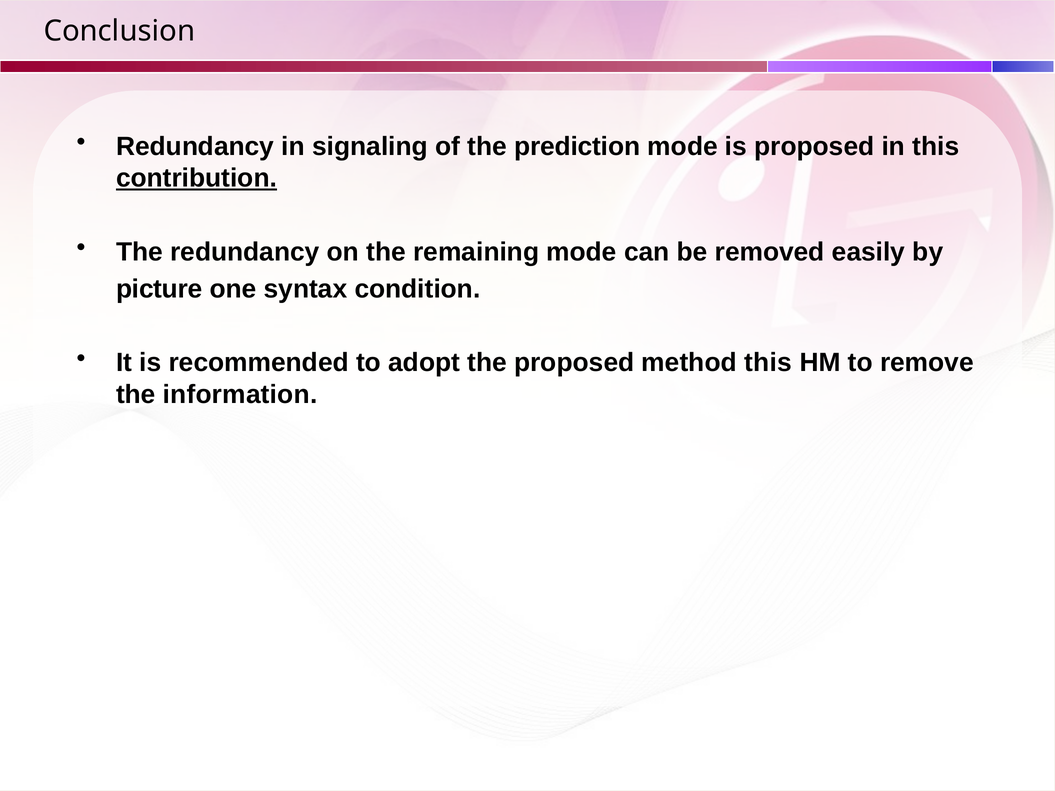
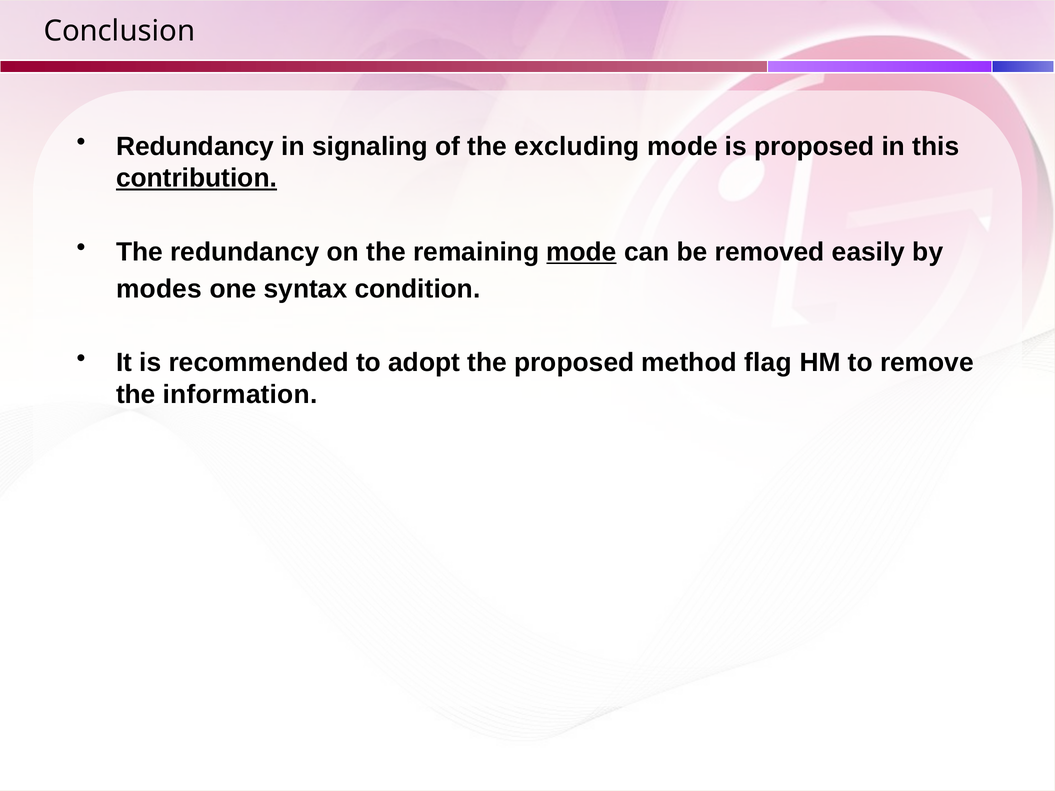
prediction: prediction -> excluding (577, 147)
mode underline: none -> present (581, 252)
picture: picture -> modes (159, 289)
method this: this -> flag (768, 363)
